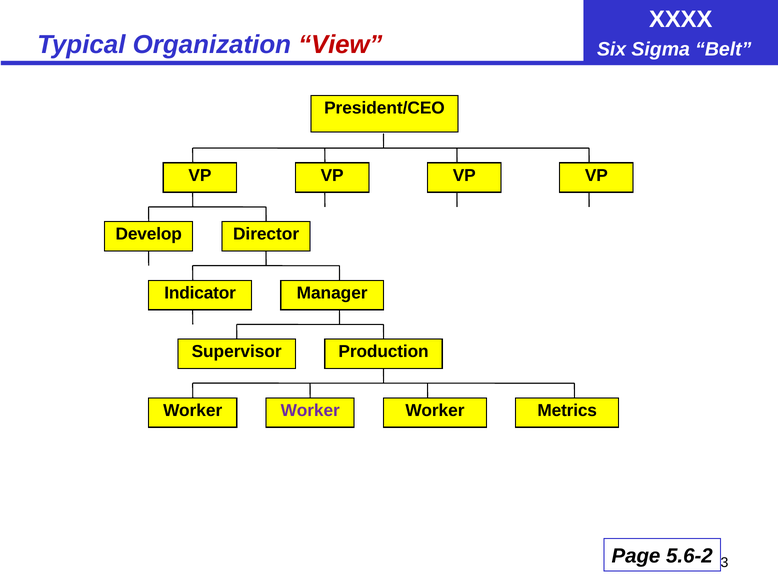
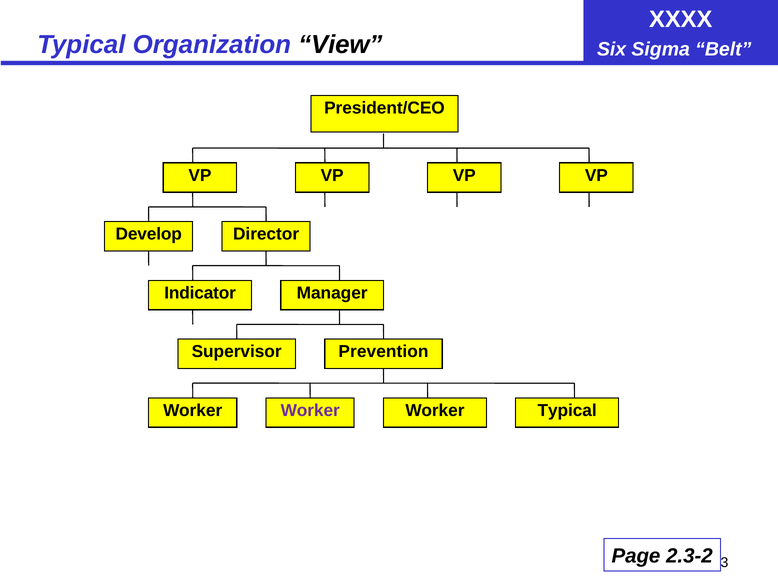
View colour: red -> black (340, 45)
Production: Production -> Prevention (383, 351)
Worker Metrics: Metrics -> Typical (567, 410)
5.6-2: 5.6-2 -> 2.3-2 (689, 556)
